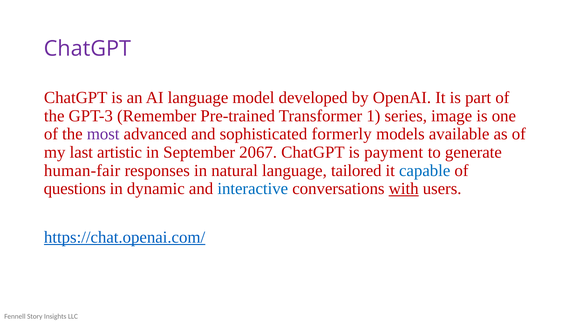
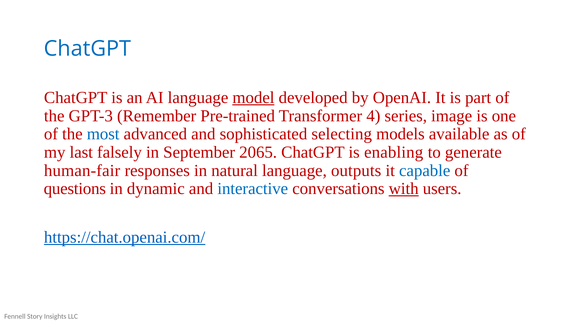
ChatGPT colour: purple -> blue (88, 48)
model underline: none -> present (253, 98)
1: 1 -> 4 (373, 116)
most colour: purple -> blue (103, 134)
formerly: formerly -> selecting (342, 134)
artistic: artistic -> falsely (119, 152)
2067: 2067 -> 2065 (258, 152)
payment: payment -> enabling (394, 152)
tailored: tailored -> outputs (356, 170)
